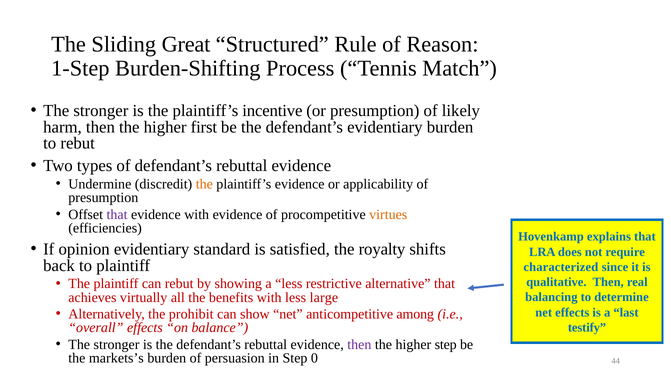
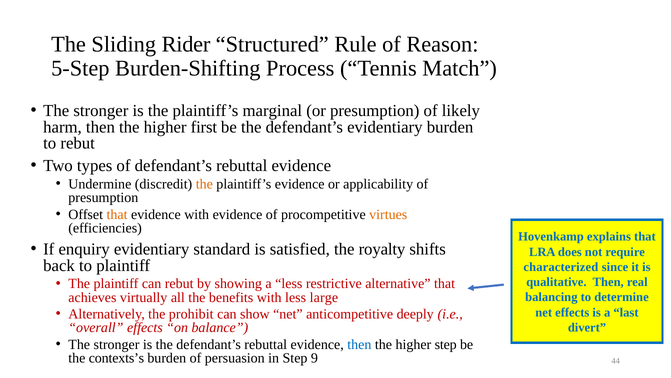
Great: Great -> Rider (186, 44)
1-Step: 1-Step -> 5-Step (80, 69)
incentive: incentive -> marginal (272, 110)
that colour: purple -> orange (117, 214)
opinion: opinion -> enquiry (84, 249)
among: among -> deeply (415, 314)
testify: testify -> divert (587, 327)
then colour: purple -> blue (359, 344)
markets’s: markets’s -> contexts’s (116, 358)
0: 0 -> 9 (314, 358)
